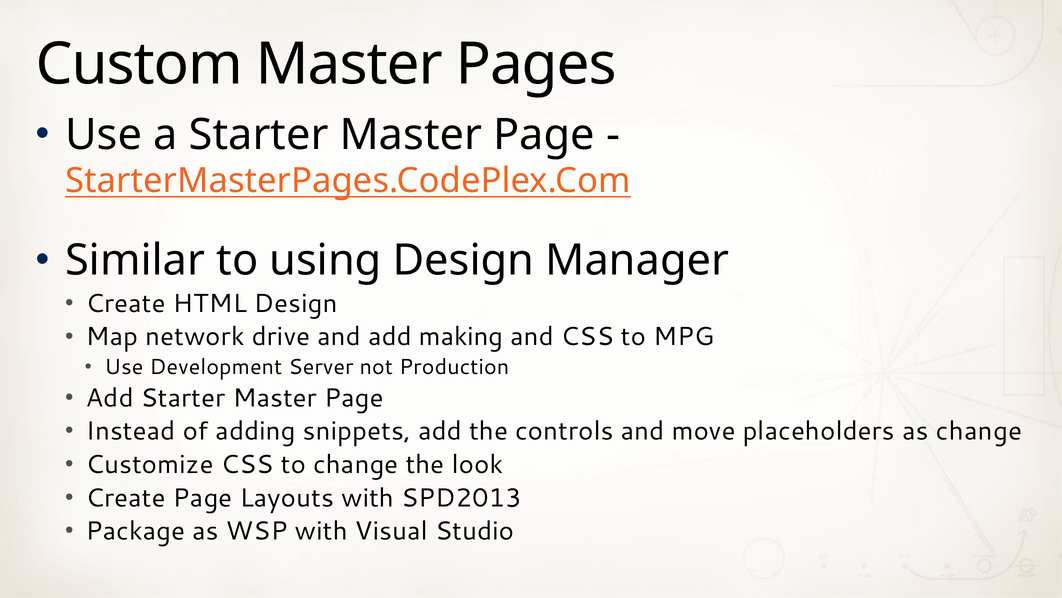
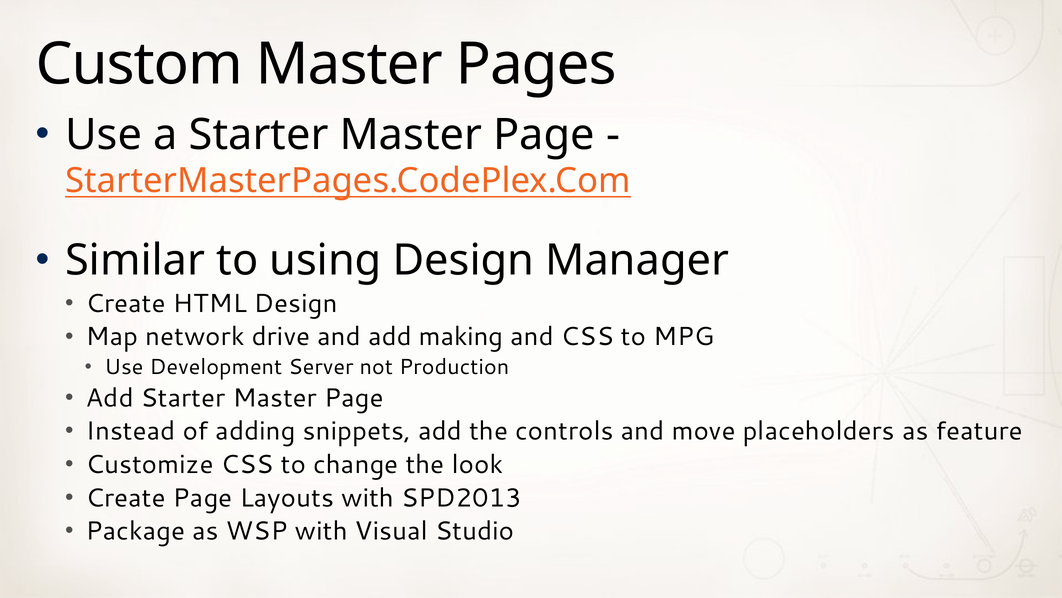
as change: change -> feature (979, 431)
